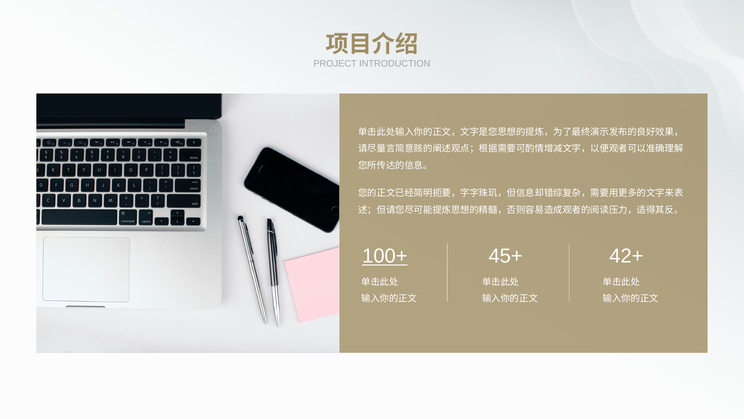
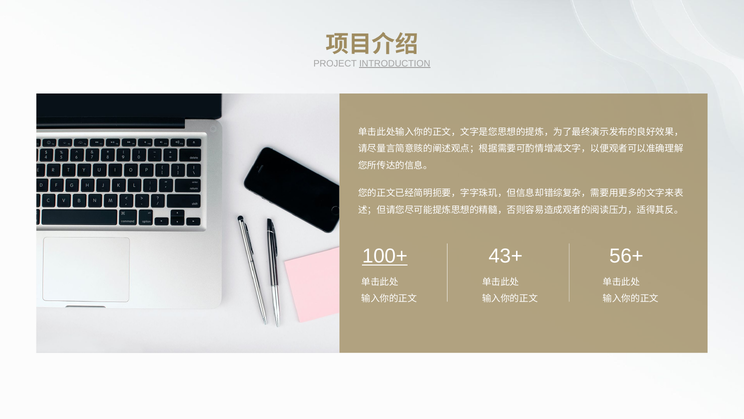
INTRODUCTION underline: none -> present (395, 63)
45+: 45+ -> 43+ (506, 256)
42+: 42+ -> 56+ (626, 256)
